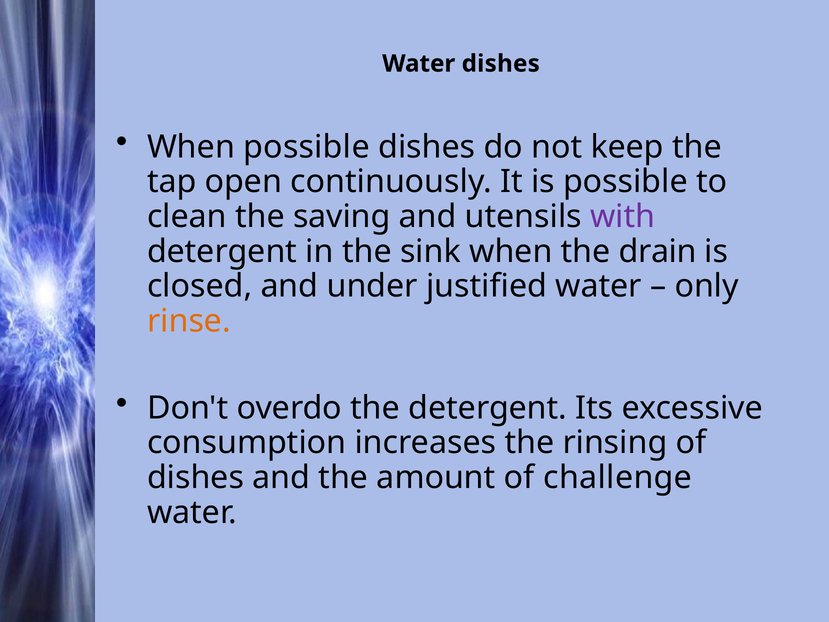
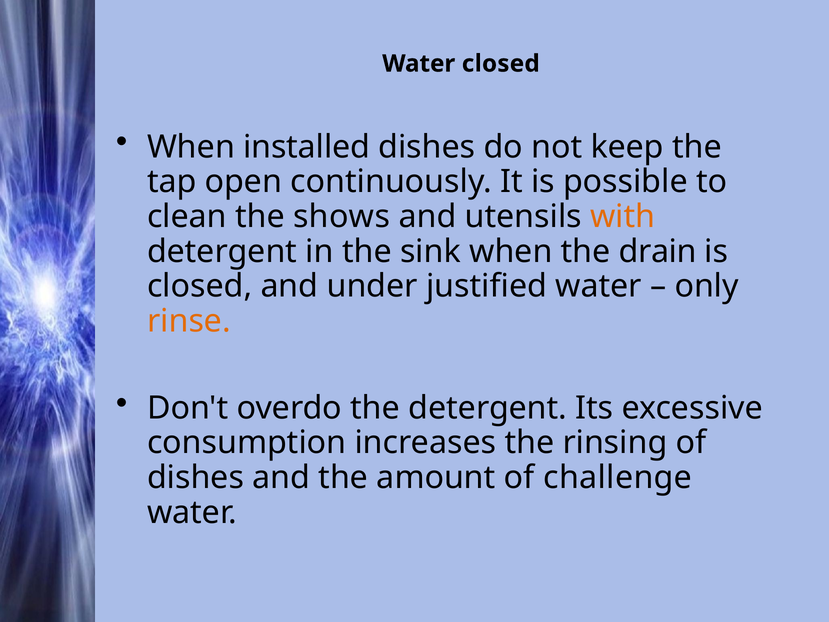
Water dishes: dishes -> closed (501, 64)
When possible: possible -> installed (307, 147)
saving: saving -> shows (342, 217)
with colour: purple -> orange (623, 217)
